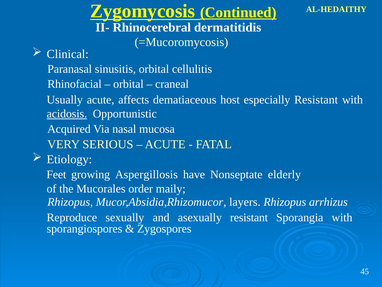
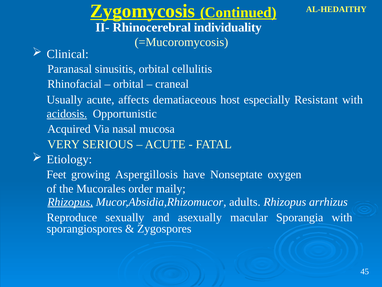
dermatitidis: dermatitidis -> individuality (228, 27)
elderly: elderly -> oxygen (285, 174)
Rhizopus underline: none -> present (70, 202)
layers: layers -> adults (245, 202)
asexually resistant: resistant -> macular (249, 217)
